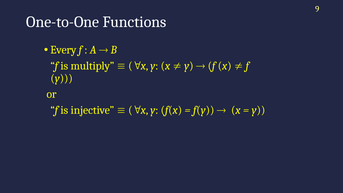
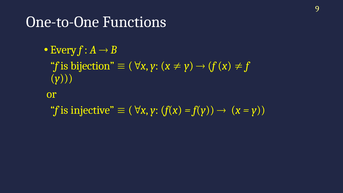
multiply: multiply -> bijection (92, 66)
